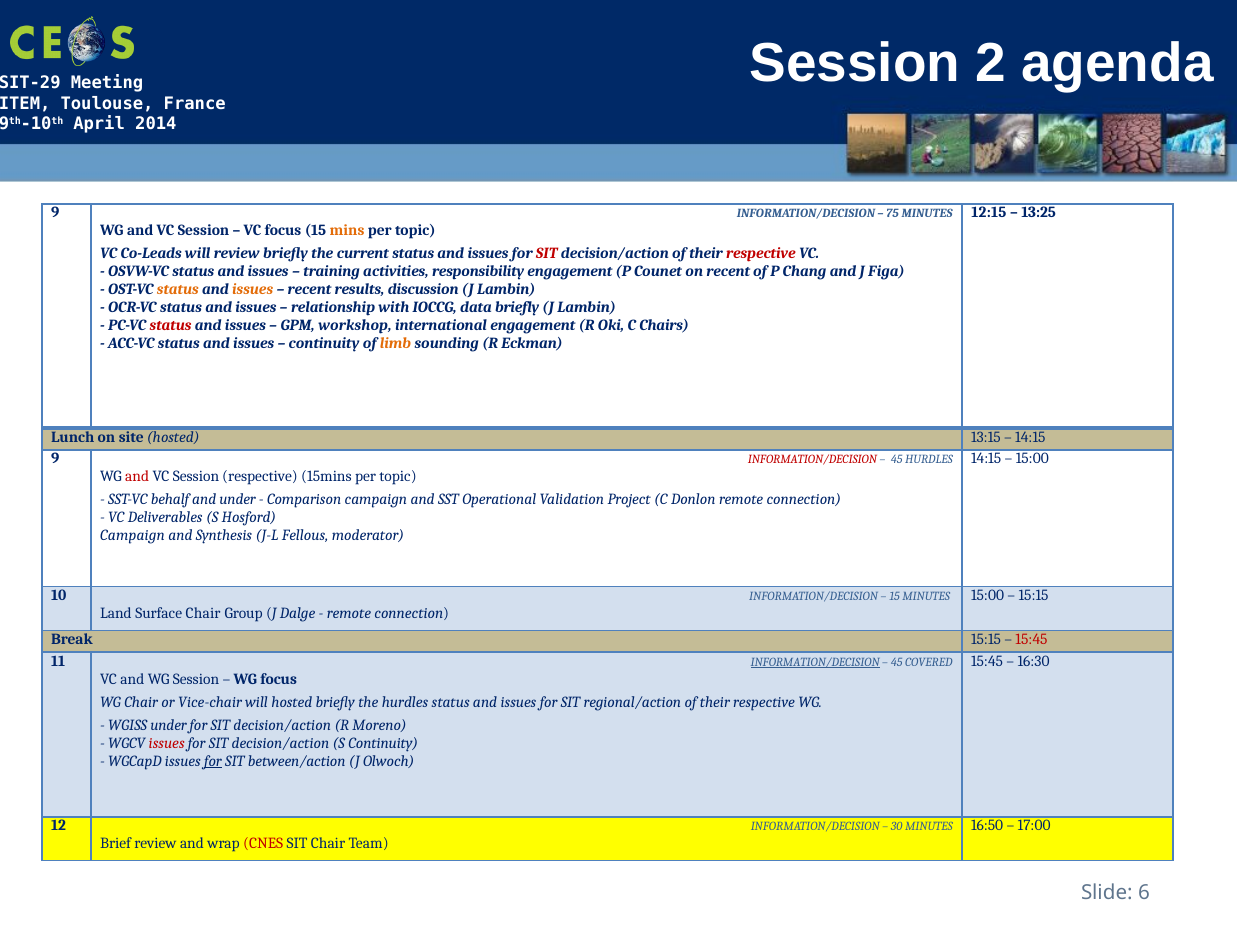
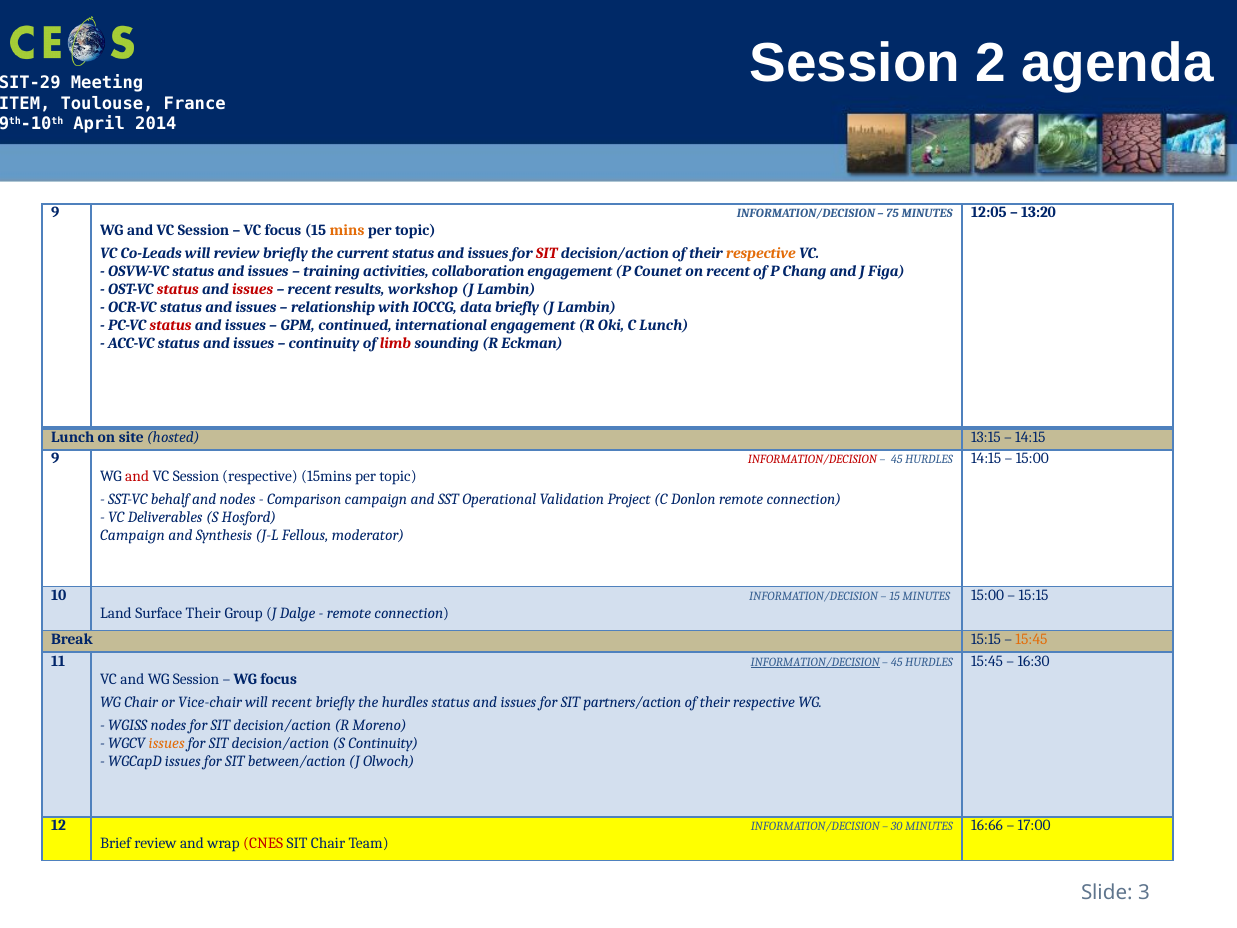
12:15: 12:15 -> 12:05 (989, 213)
13:25: 13:25 -> 13:20 (1039, 213)
respective colour: red -> orange (761, 254)
responsibility: responsibility -> collaboration (478, 272)
status colour: orange -> red (178, 290)
issues colour: orange -> red (253, 290)
discussion: discussion -> workshop (423, 290)
workshop: workshop -> continued (355, 325)
C Chairs: Chairs -> Lunch (664, 325)
limb colour: orange -> red (396, 343)
and under: under -> nodes (238, 500)
Surface Chair: Chair -> Their (203, 613)
15:45 colour: red -> orange (1031, 639)
COVERED: COVERED -> HURDLES (929, 662)
will hosted: hosted -> recent (292, 702)
regional/action: regional/action -> partners/action (632, 702)
WGISS under: under -> nodes (168, 725)
issues colour: red -> orange (167, 743)
for underline: present -> none (213, 761)
16:50: 16:50 -> 16:66 (987, 826)
6: 6 -> 3 (1144, 892)
